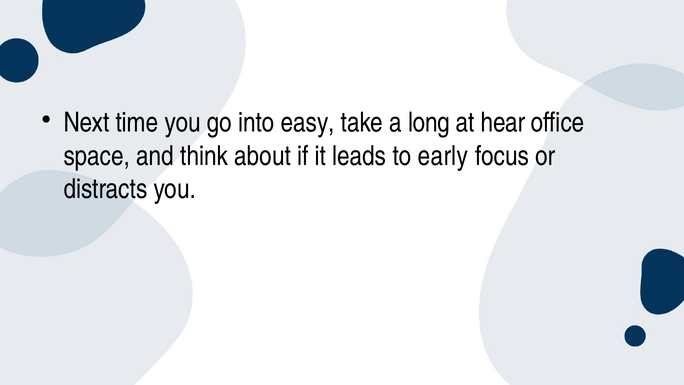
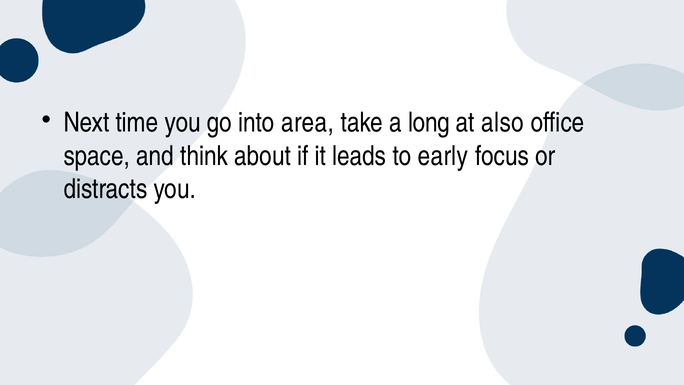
easy: easy -> area (308, 123)
hear: hear -> also (503, 123)
